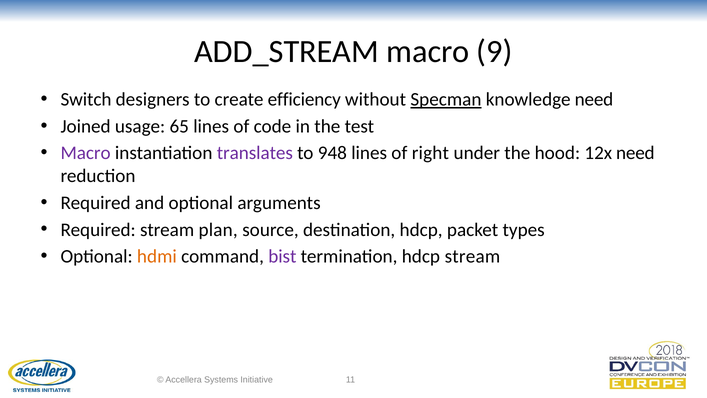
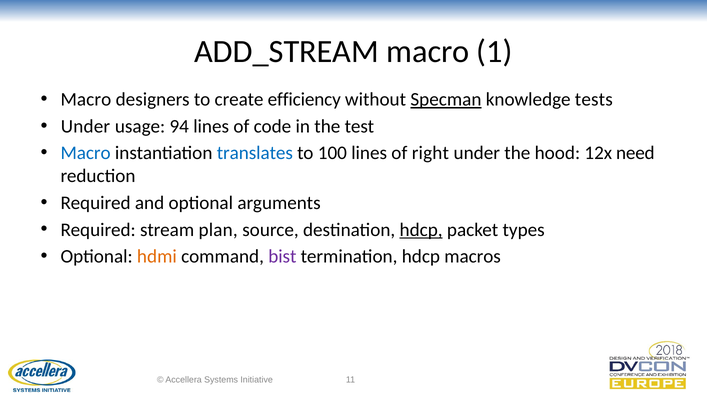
9: 9 -> 1 (494, 51)
Switch: Switch -> Macro (86, 99)
knowledge need: need -> tests (594, 99)
Joined: Joined -> Under (85, 126)
65: 65 -> 94 (179, 126)
Macro colour: purple -> blue (86, 153)
translates colour: purple -> blue (255, 153)
948: 948 -> 100 (332, 153)
hdcp underline: none -> present (421, 230)
hdcp stream: stream -> macros (473, 256)
